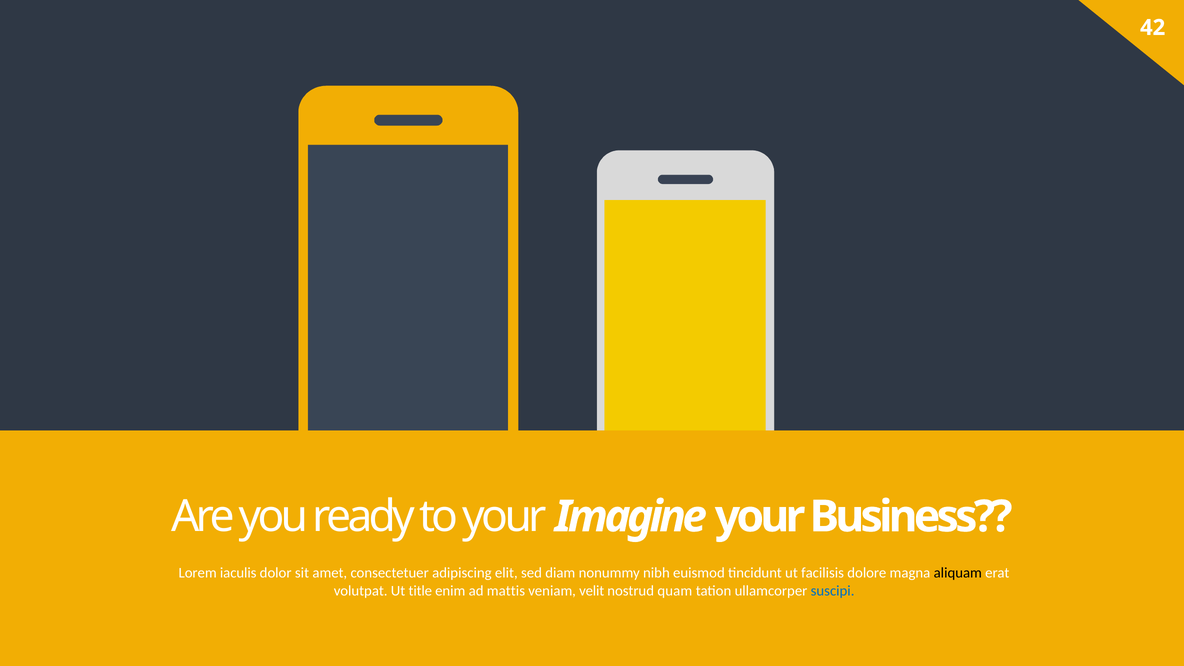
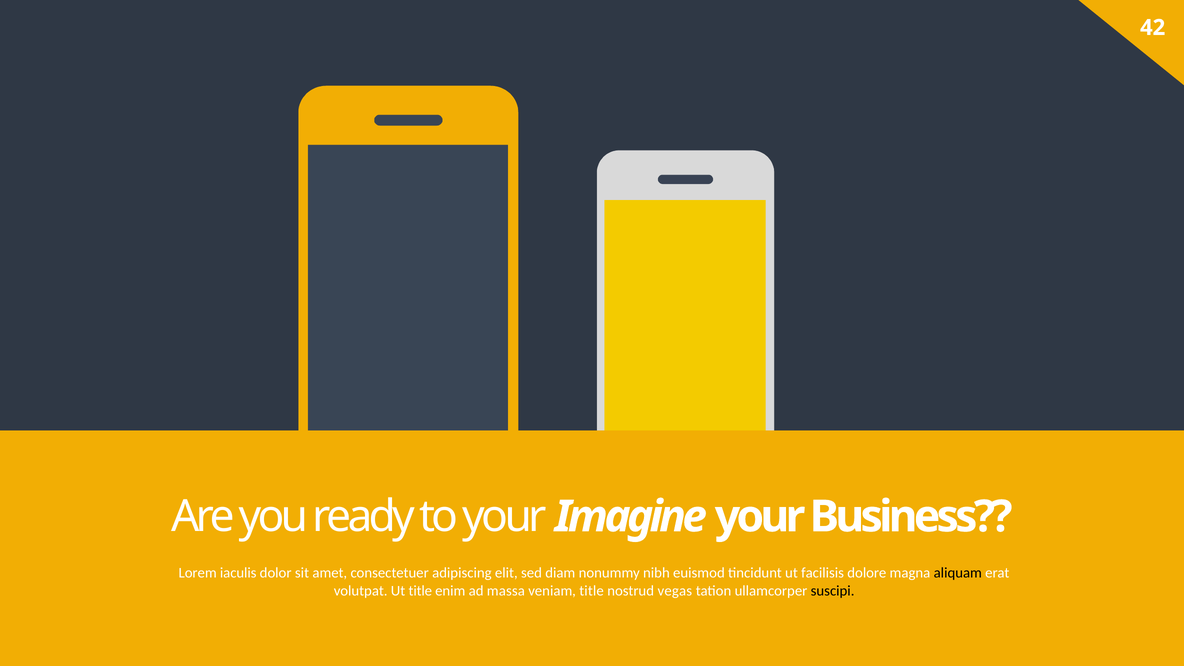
mattis: mattis -> massa (506, 591)
veniam velit: velit -> title (592, 591)
quam: quam -> vegas (675, 591)
suscipi colour: blue -> black (833, 591)
